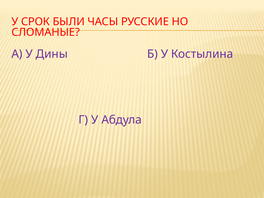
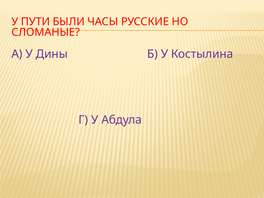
СРОК: СРОК -> ПУТИ (35, 22)
